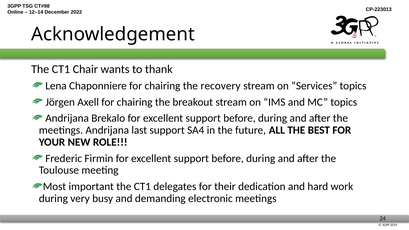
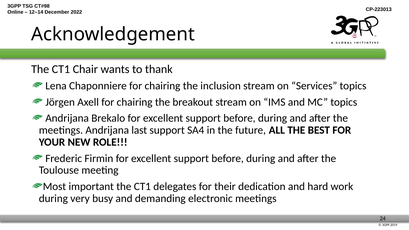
recovery: recovery -> inclusion (221, 86)
